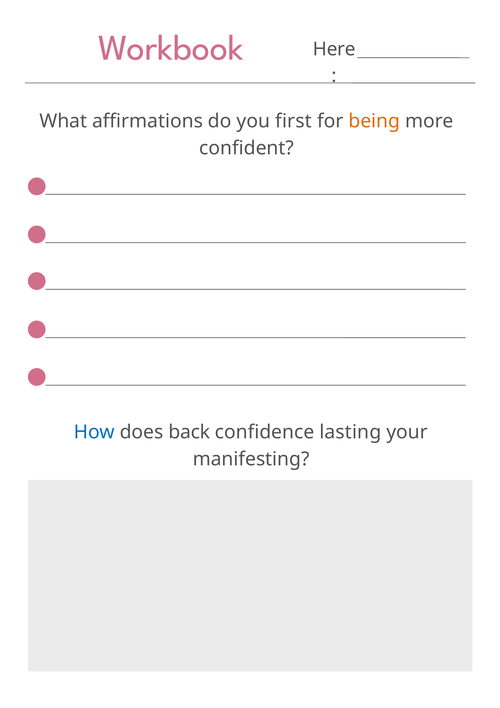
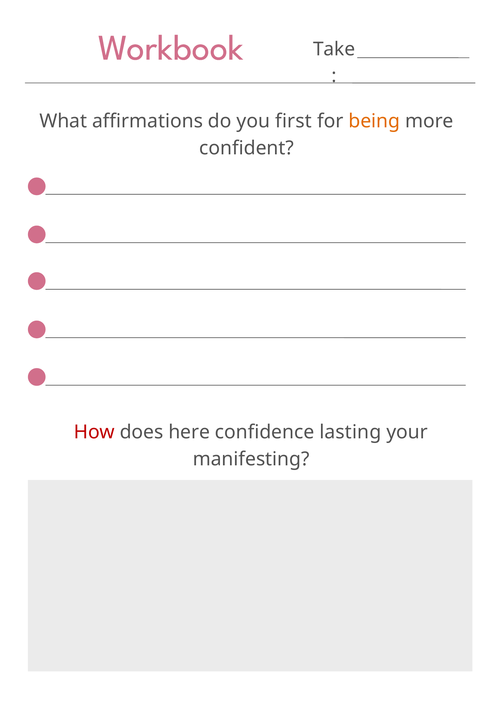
Here: Here -> Take (334, 49)
How colour: blue -> red (94, 432)
back: back -> here (189, 432)
